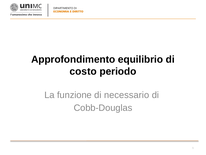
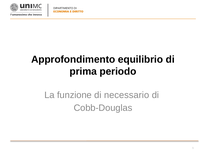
costo: costo -> prima (83, 71)
